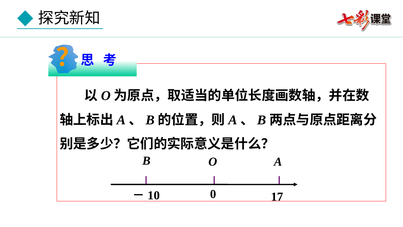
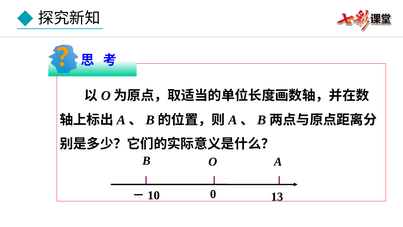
17: 17 -> 13 (277, 197)
